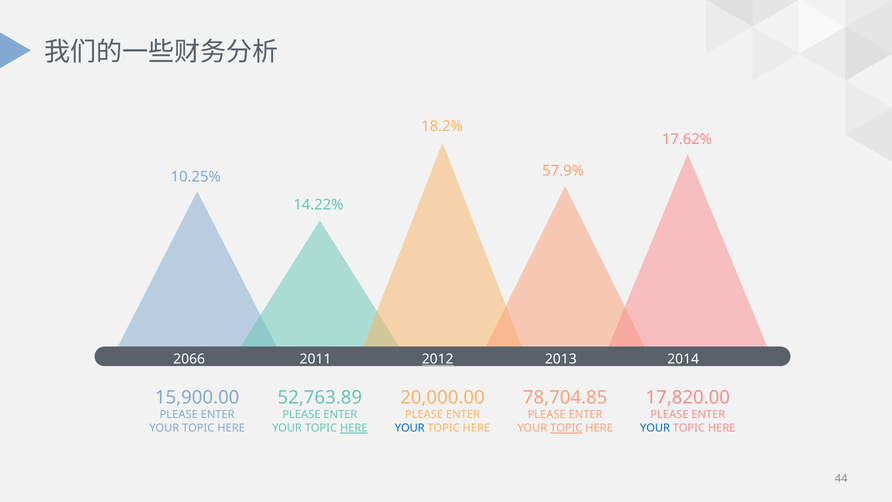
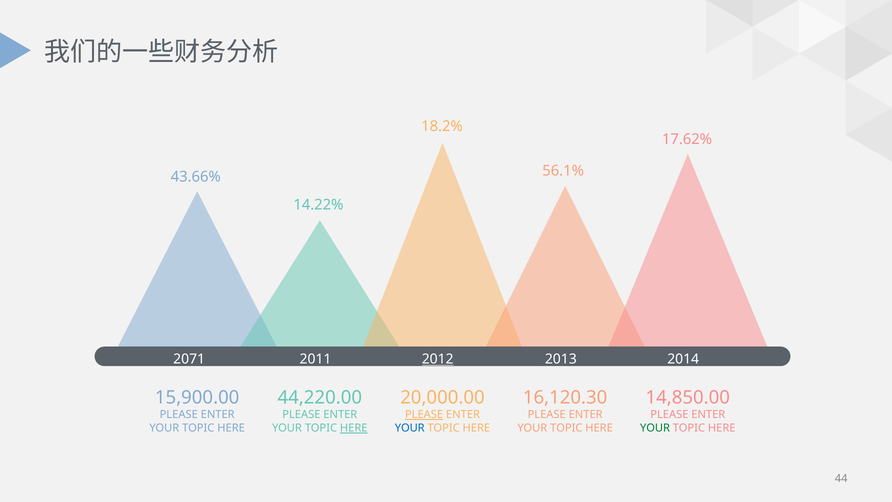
57.9%: 57.9% -> 56.1% (563, 171)
10.25%: 10.25% -> 43.66% (196, 177)
2066: 2066 -> 2071 (189, 359)
52,763.89: 52,763.89 -> 44,220.00 (320, 397)
78,704.85: 78,704.85 -> 16,120.30 (565, 397)
17,820.00: 17,820.00 -> 14,850.00 (688, 397)
PLEASE underline: none -> present (424, 415)
TOPIC underline: present -> none (566, 428)
YOUR colour: blue -> green (655, 428)
